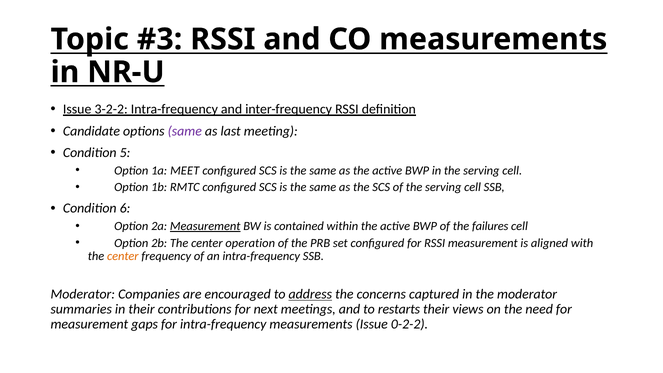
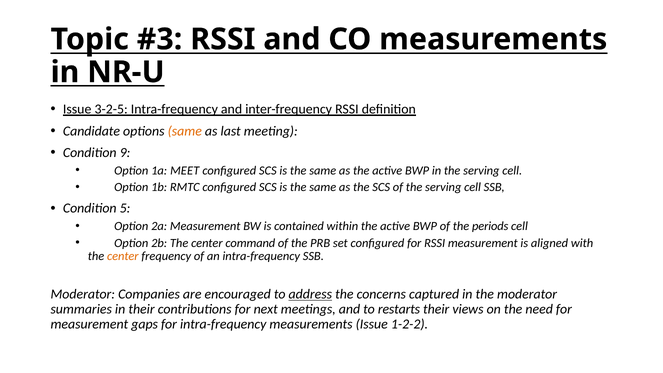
3-2-2: 3-2-2 -> 3-2-5 (111, 109)
same colour: purple -> orange (185, 131)
5: 5 -> 9 (125, 153)
6: 6 -> 5 (125, 208)
Measurement underline: present -> none (205, 226)
failures: failures -> periods (490, 226)
operation: operation -> command (250, 243)
0-2-2: 0-2-2 -> 1-2-2 (409, 324)
